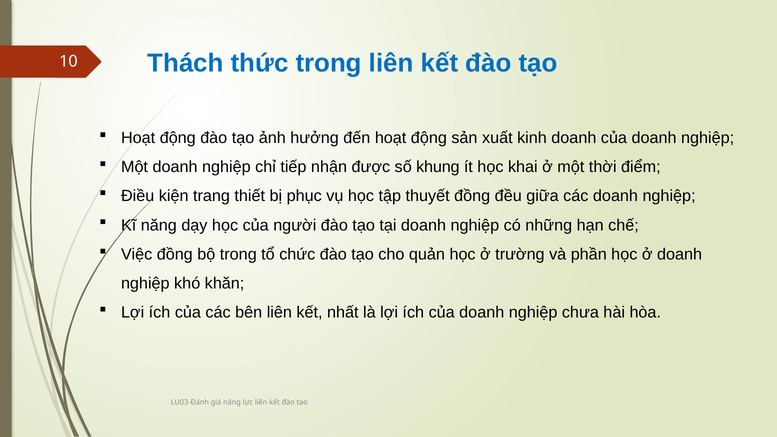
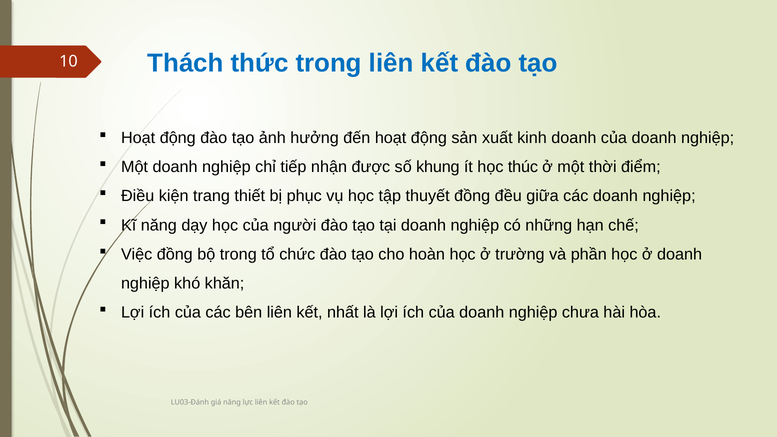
khai: khai -> thúc (523, 167)
quản: quản -> hoàn (427, 254)
